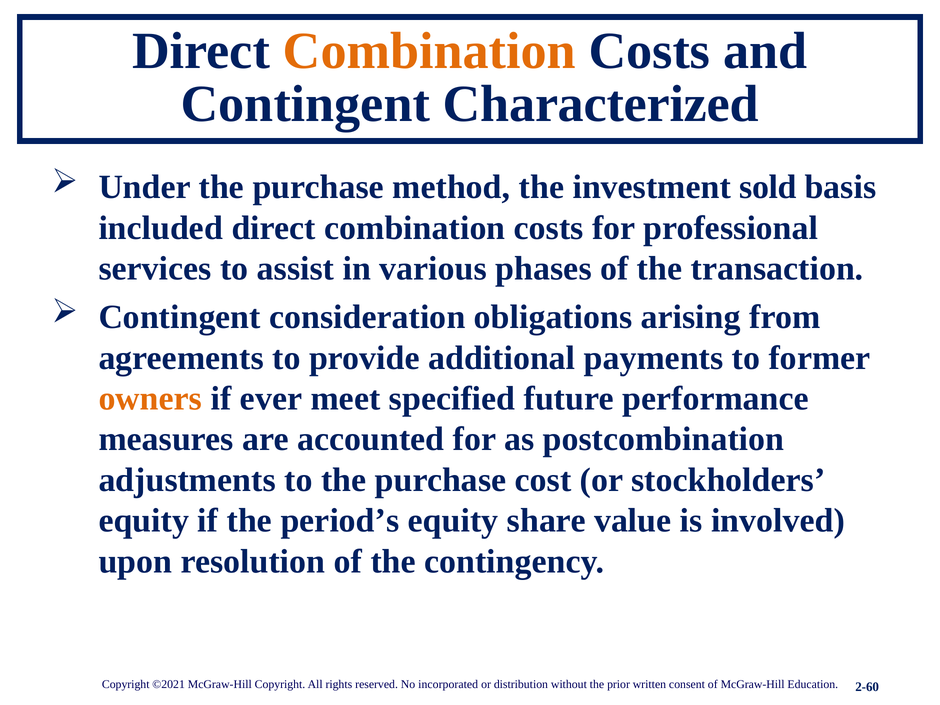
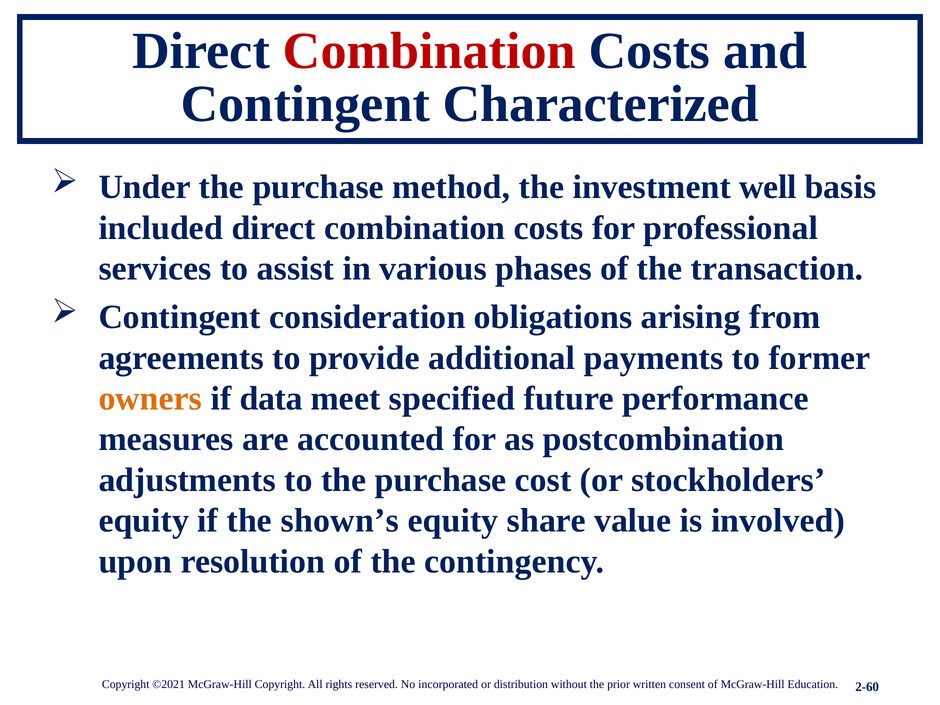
Combination colour: orange -> red (429, 51)
sold: sold -> well (768, 187)
ever: ever -> data (271, 399)
period’s: period’s -> shown’s (340, 521)
